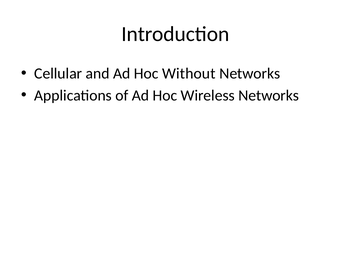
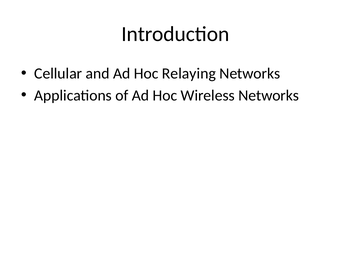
Without: Without -> Relaying (189, 74)
